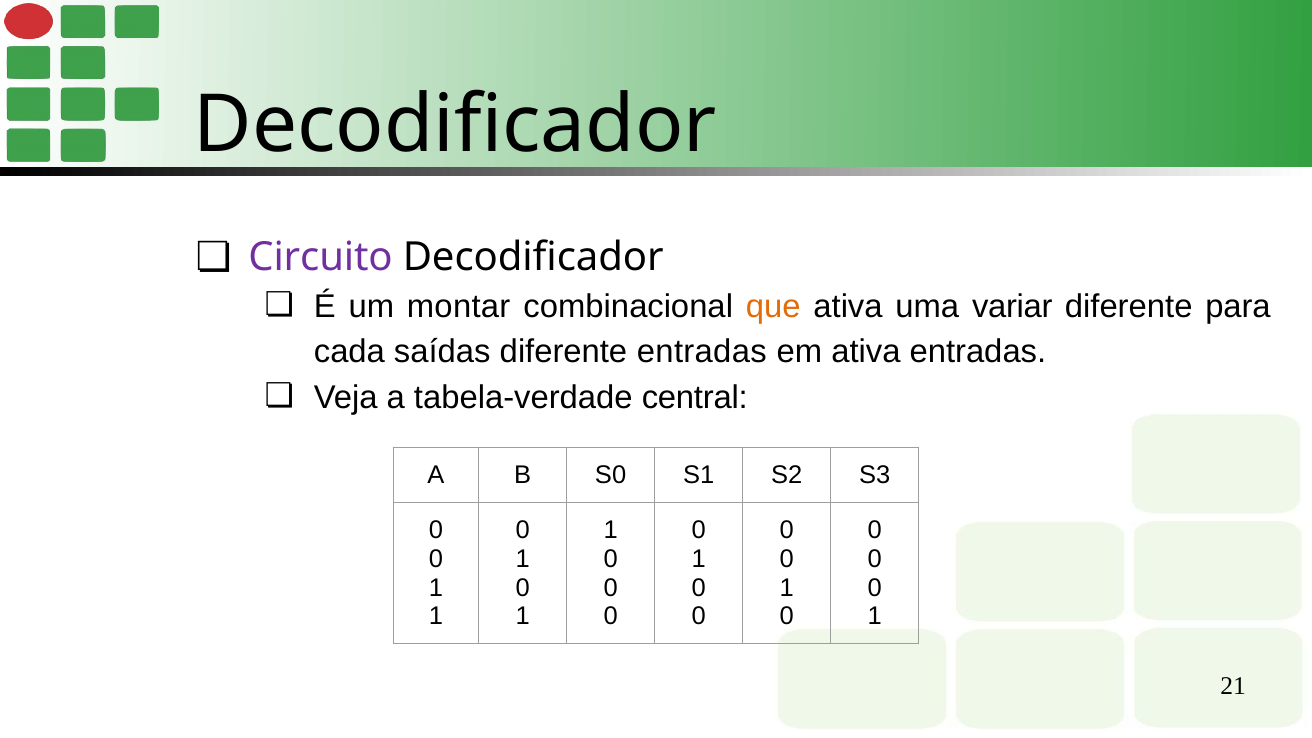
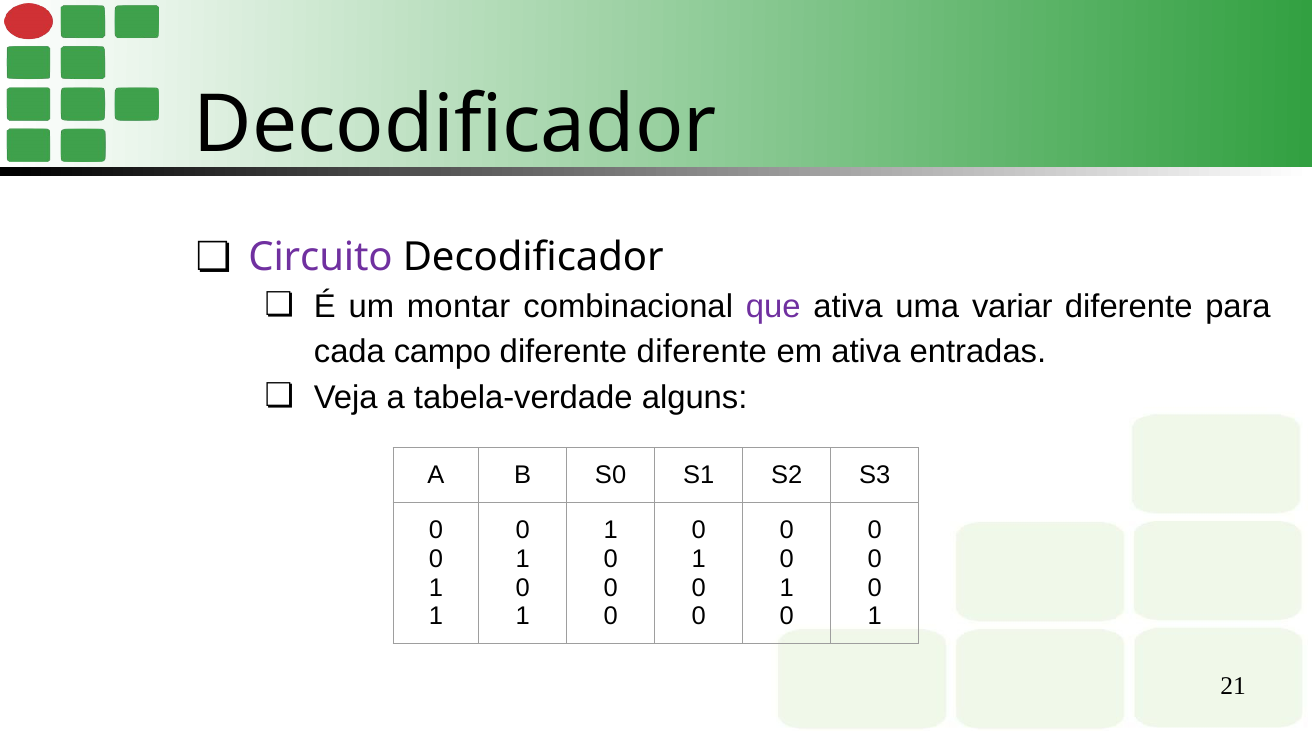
que colour: orange -> purple (773, 307)
saídas: saídas -> campo (442, 352)
diferente entradas: entradas -> diferente (702, 352)
central: central -> alguns (695, 397)
